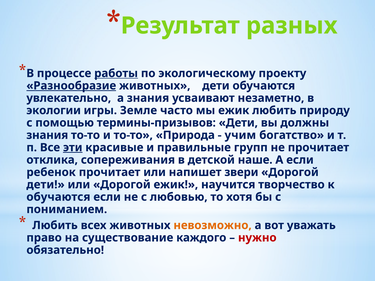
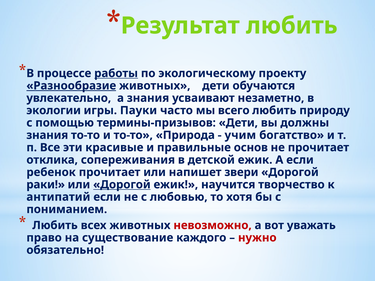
Результат разных: разных -> любить (292, 26)
Земле: Земле -> Пауки (139, 111)
мы ежик: ежик -> всего (234, 111)
эти underline: present -> none (73, 148)
групп: групп -> основ (251, 148)
детской наше: наше -> ежик (255, 160)
дети: дети -> раки (46, 185)
Дорогой underline: none -> present (122, 185)
обучаются: обучаются -> антипатий (58, 197)
невозможно colour: orange -> red (213, 226)
